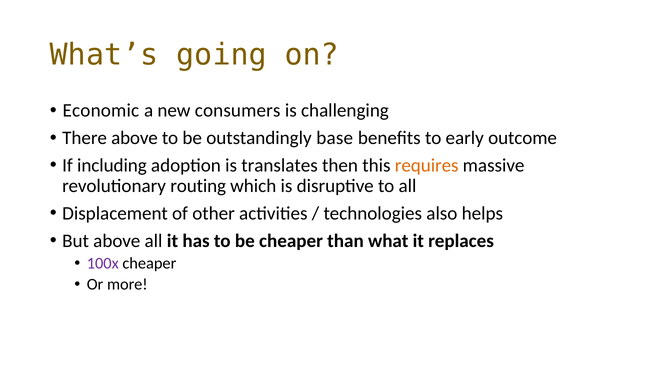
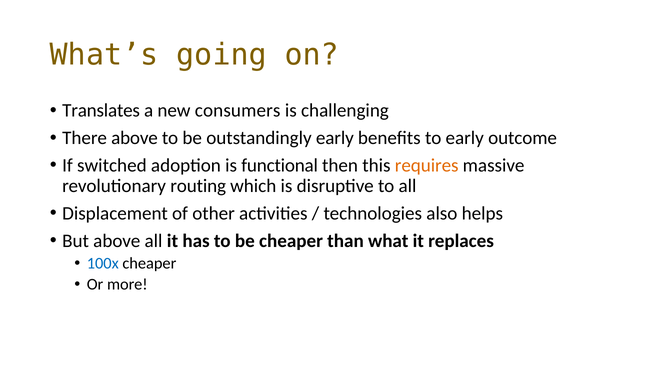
Economic: Economic -> Translates (101, 111)
outstandingly base: base -> early (335, 138)
including: including -> switched (112, 166)
translates: translates -> functional (280, 166)
100x colour: purple -> blue (103, 264)
